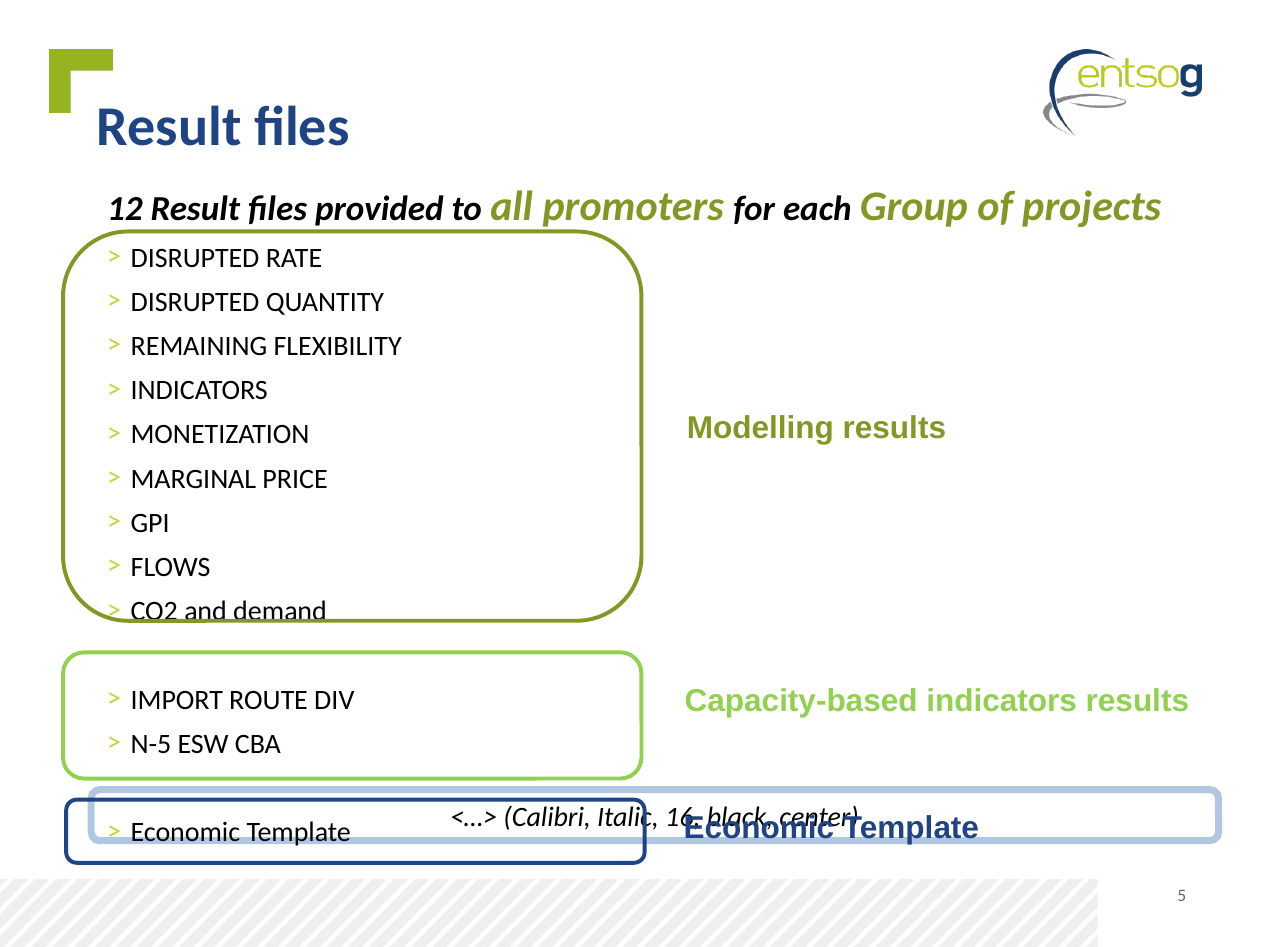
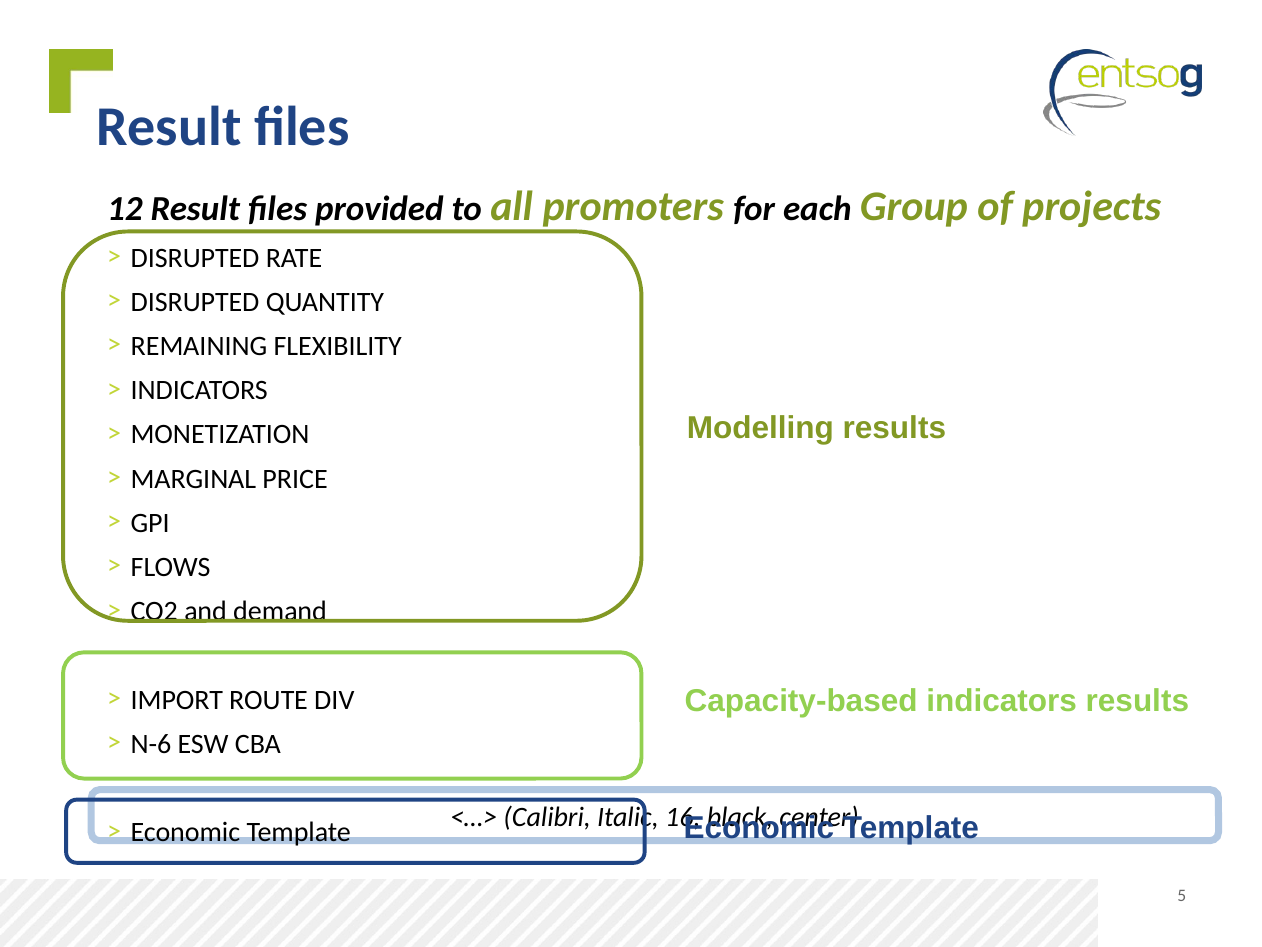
N-5: N-5 -> N-6 (151, 744)
